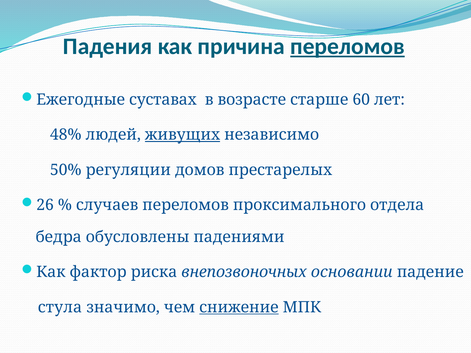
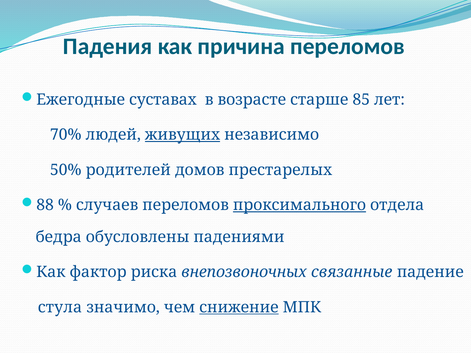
переломов underline: present -> none (348, 46)
60: 60 -> 85 (361, 100)
48%: 48% -> 70% (66, 135)
регуляции: регуляции -> родителей (128, 170)
26: 26 -> 88 (45, 205)
проксимального underline: none -> present (299, 205)
основании: основании -> связанные (352, 272)
